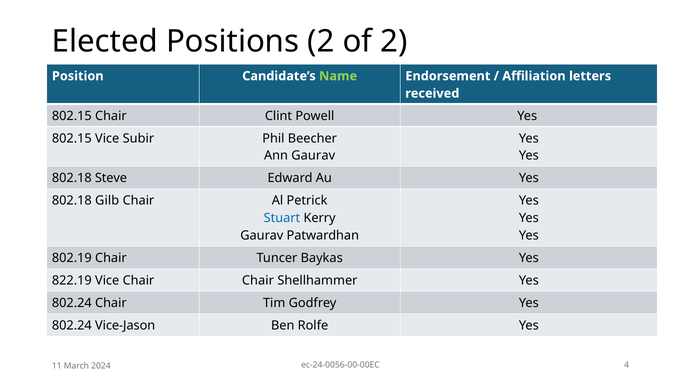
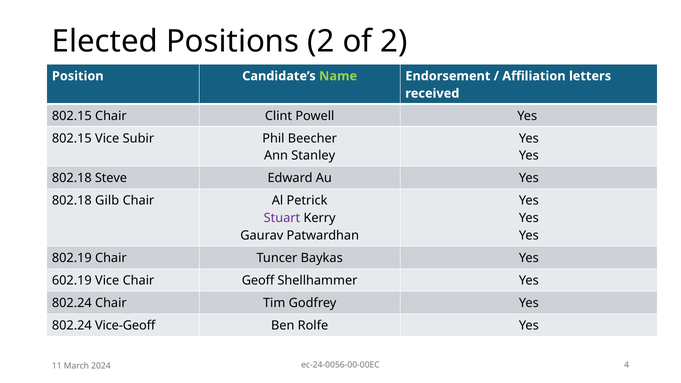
Ann Gaurav: Gaurav -> Stanley (313, 156)
Stuart colour: blue -> purple (282, 218)
822.19: 822.19 -> 602.19 (72, 281)
Chair Chair: Chair -> Geoff (258, 281)
Vice-Jason: Vice-Jason -> Vice-Geoff (125, 326)
